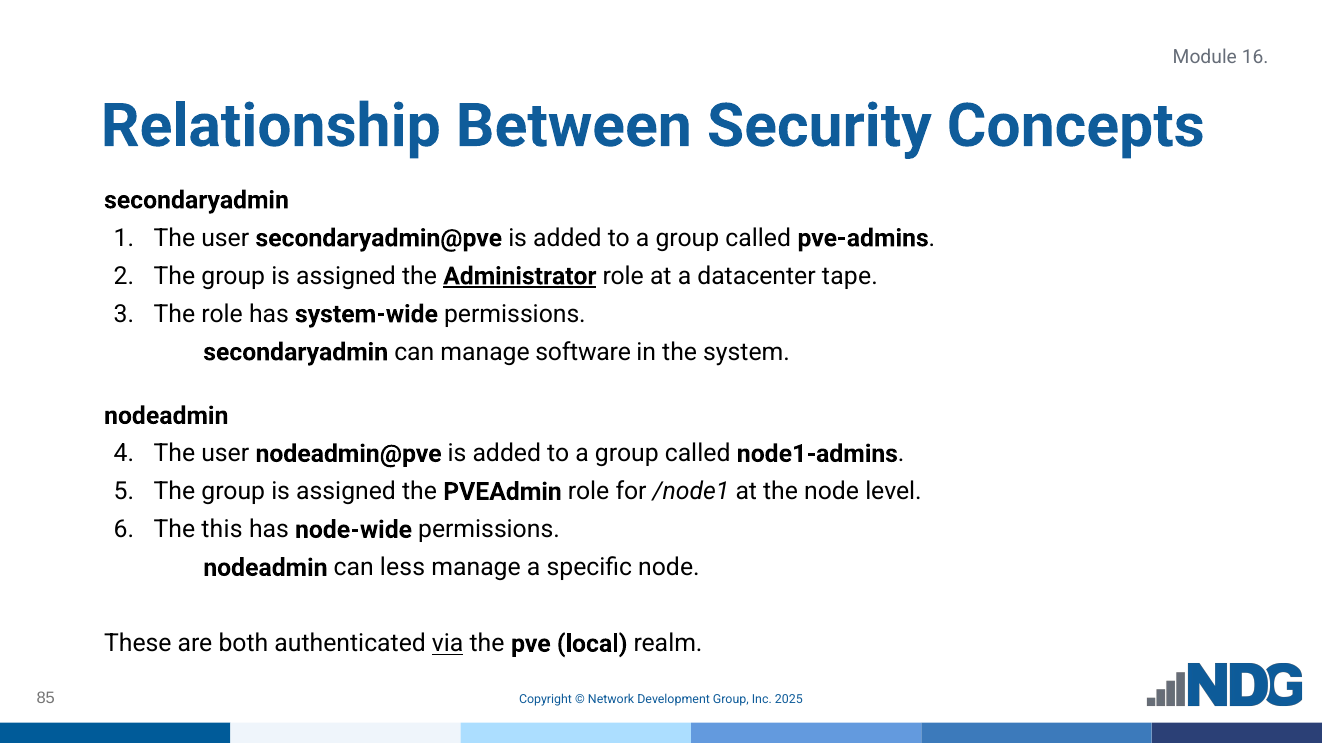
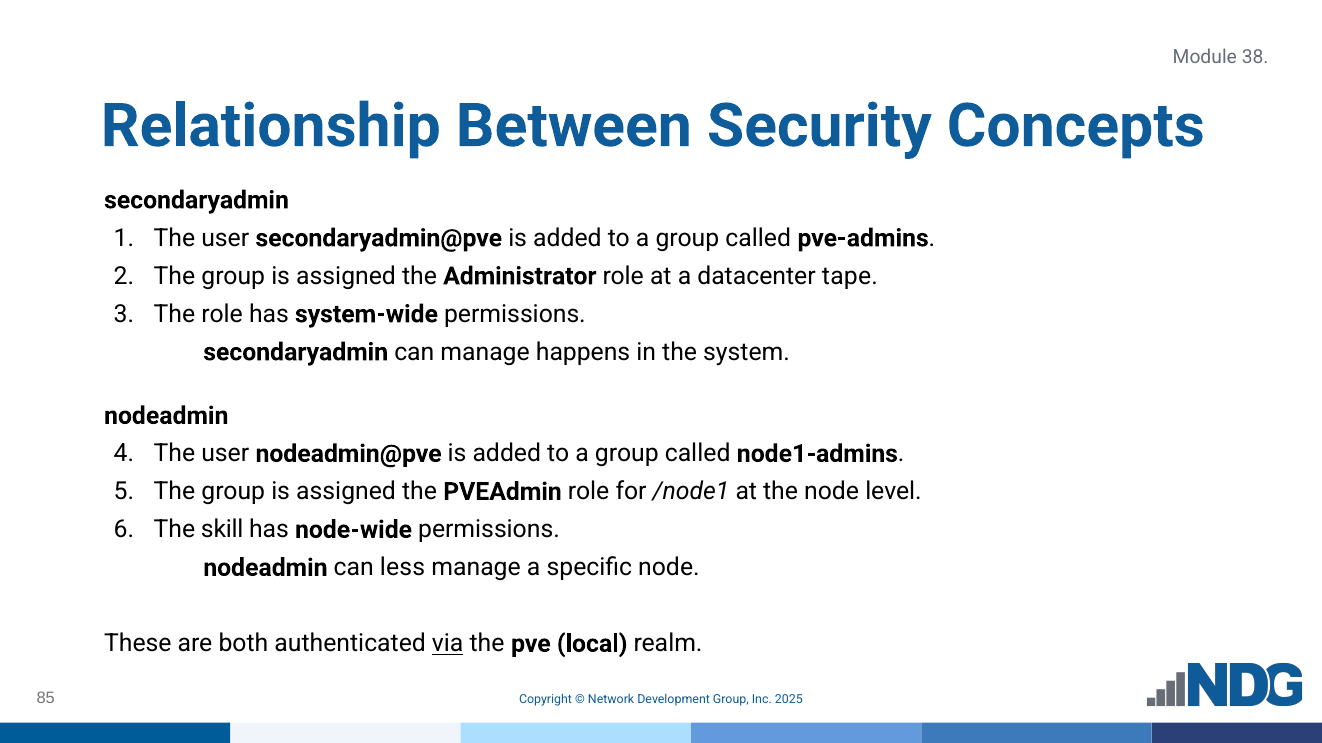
16: 16 -> 38 (1255, 57)
Administrator underline: present -> none (520, 276)
software: software -> happens (583, 352)
this: this -> skill (222, 530)
